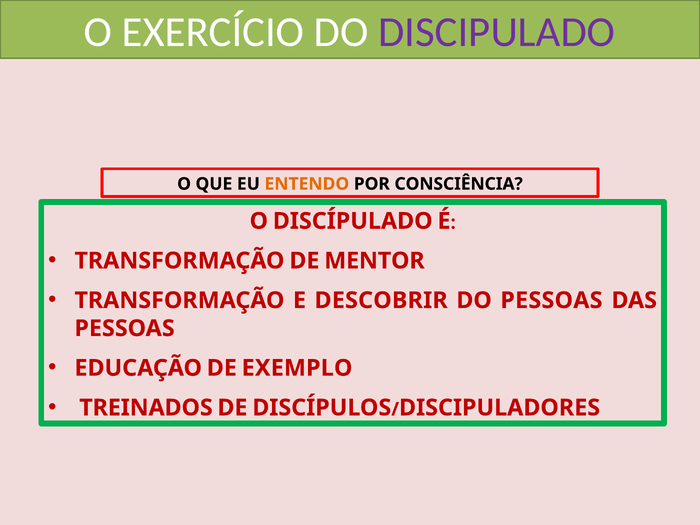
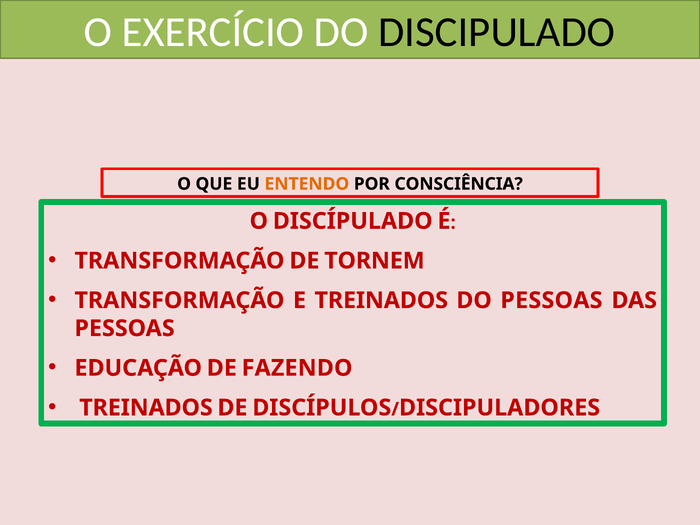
DISCIPULADO colour: purple -> black (497, 32)
MENTOR: MENTOR -> TORNEM (374, 261)
E DESCOBRIR: DESCOBRIR -> TREINADOS (381, 300)
EXEMPLO: EXEMPLO -> FAZENDO (297, 368)
